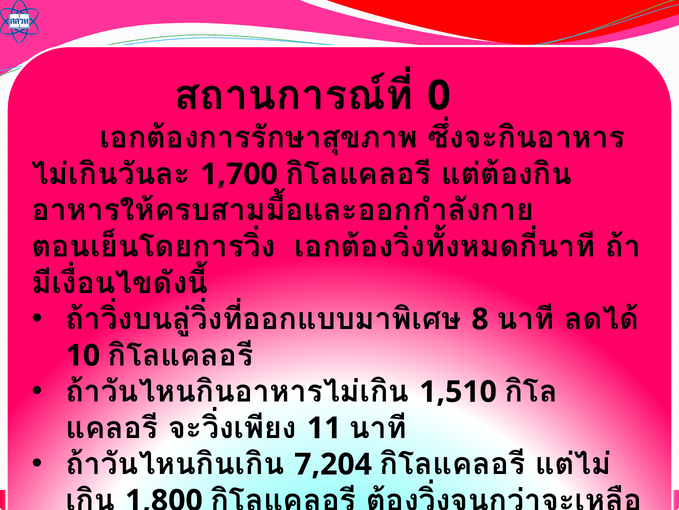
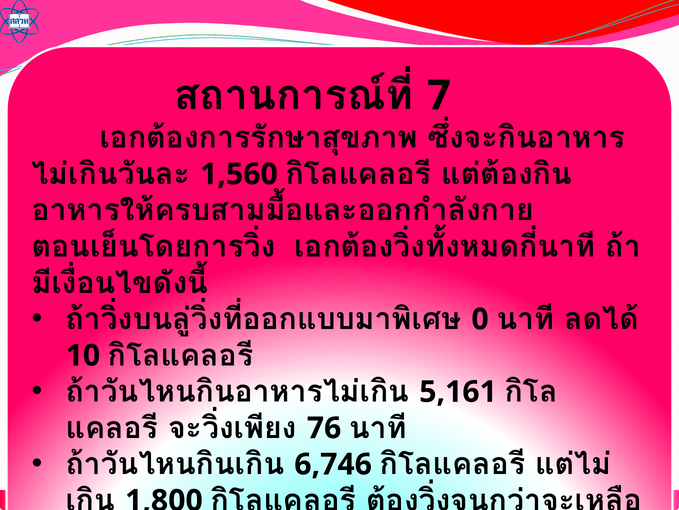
0: 0 -> 7 (439, 96)
1,700: 1,700 -> 1,560 (239, 174)
8: 8 -> 0 (480, 319)
1,510: 1,510 -> 5,161 (458, 391)
11: 11 -> 76 (324, 428)
7,204: 7,204 -> 6,746 (333, 464)
